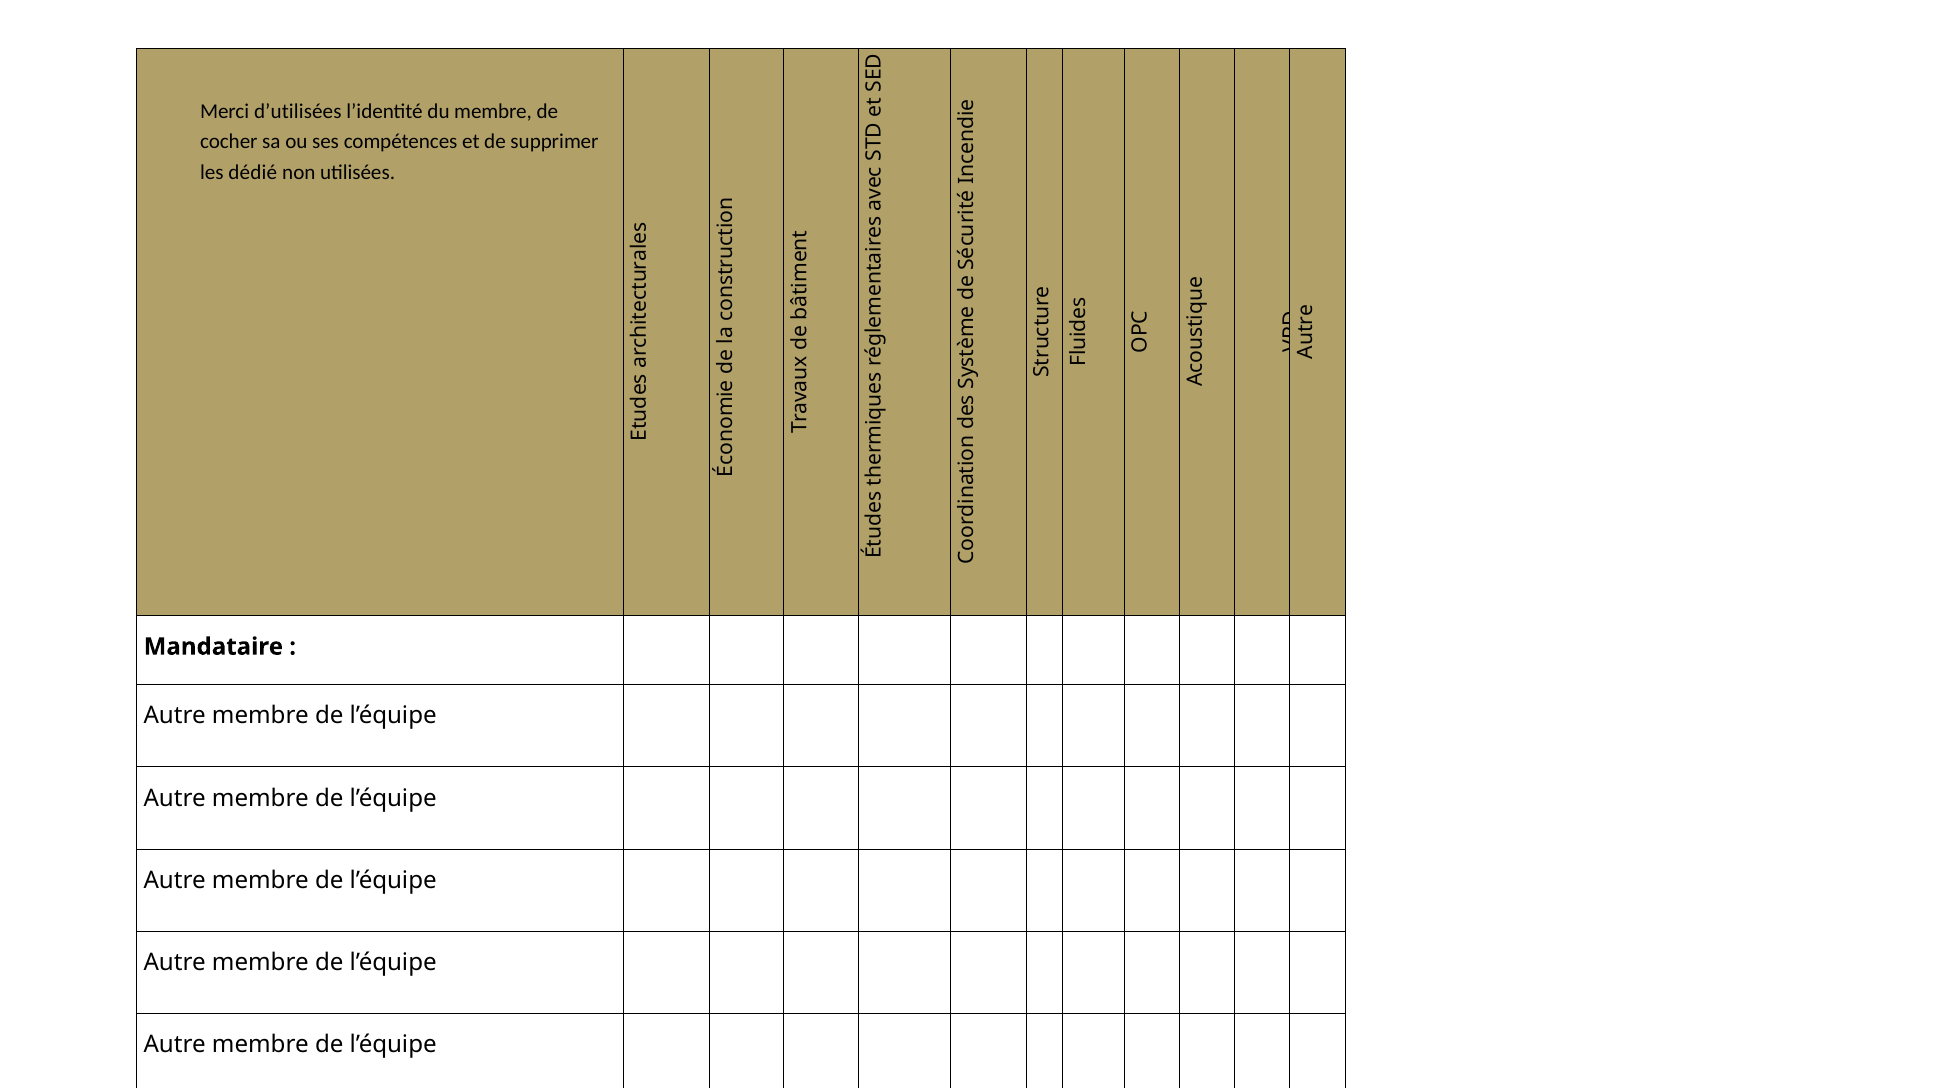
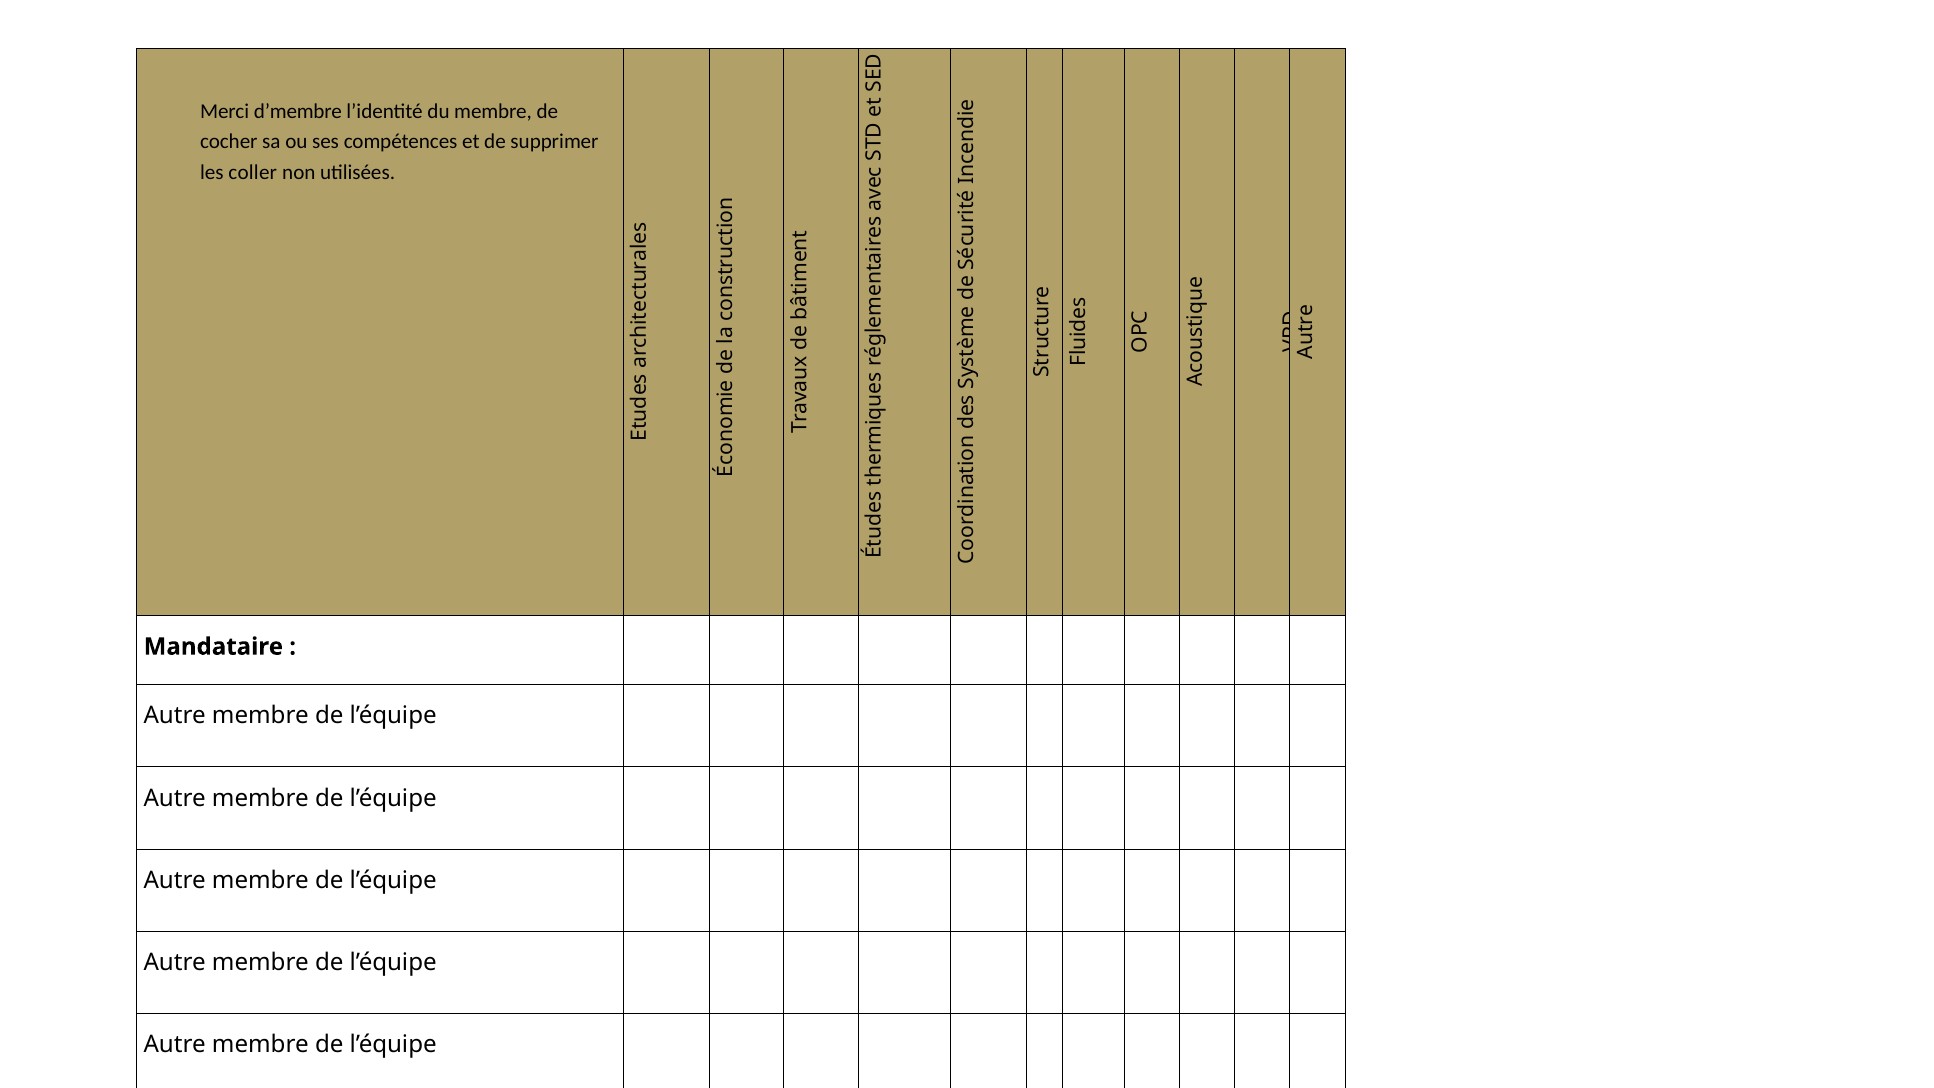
d’utilisées: d’utilisées -> d’membre (298, 111)
dédié: dédié -> coller (253, 172)
